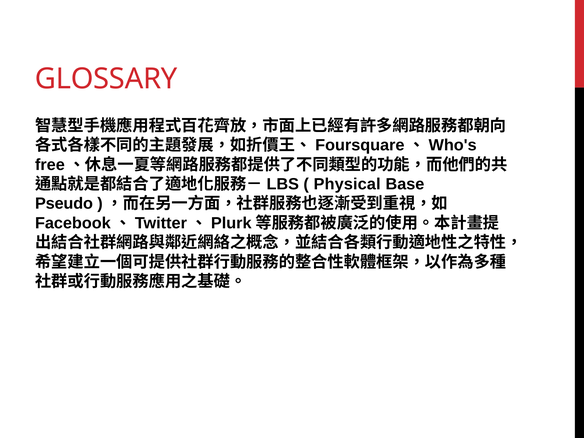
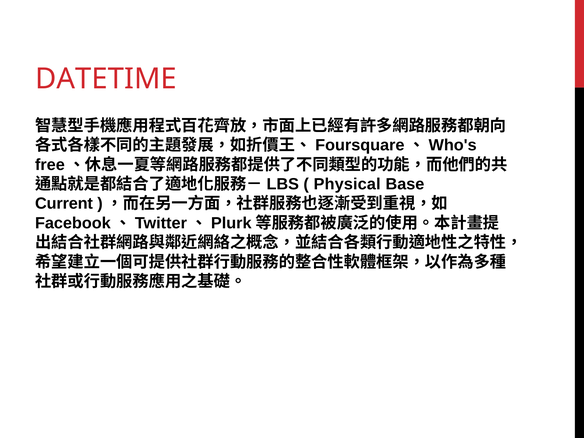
GLOSSARY: GLOSSARY -> DATETIME (106, 79)
Pseudo: Pseudo -> Current (64, 204)
